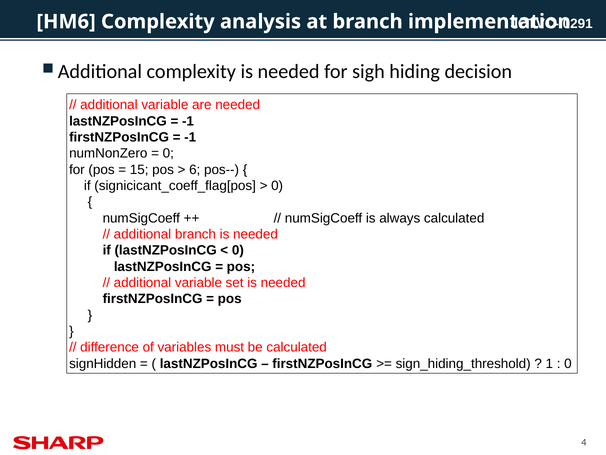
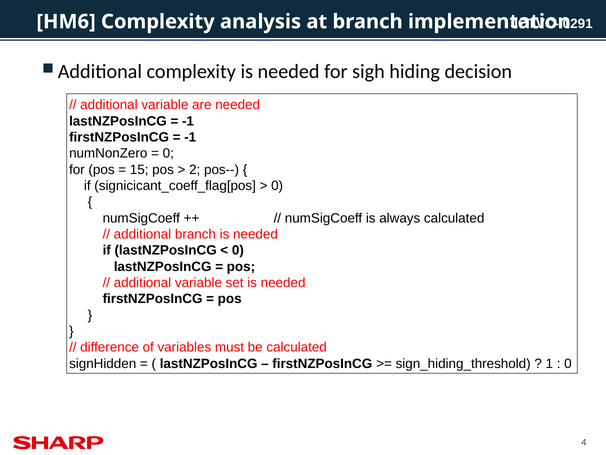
6: 6 -> 2 (195, 169)
